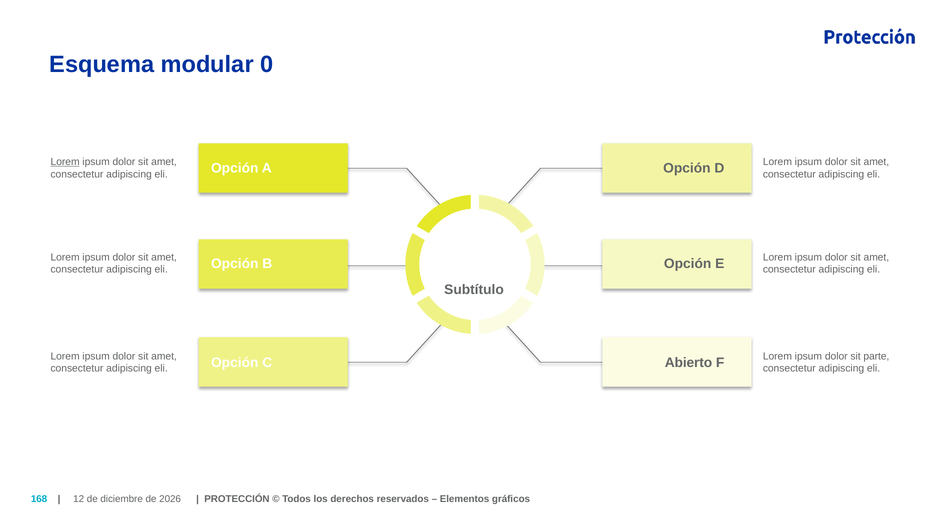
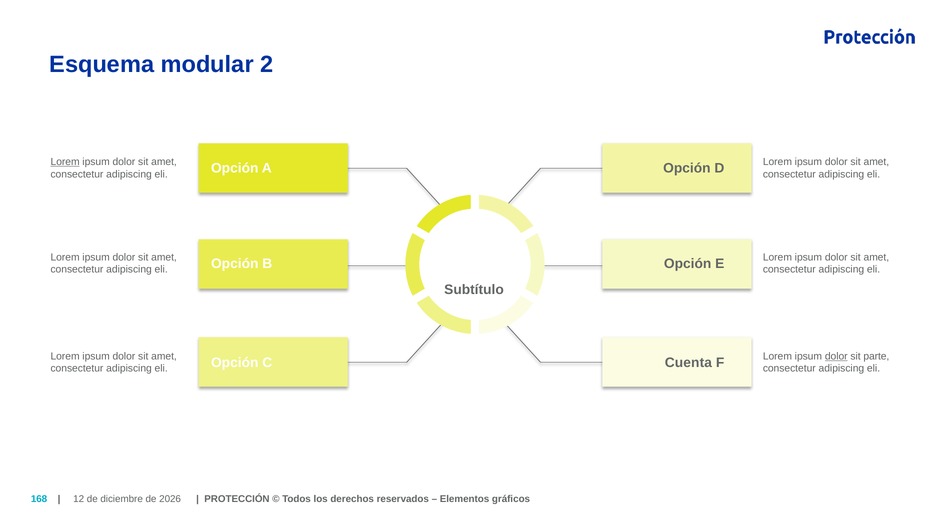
0: 0 -> 2 (267, 65)
dolor underline: none -> present (836, 357)
Abierto: Abierto -> Cuenta (688, 363)
